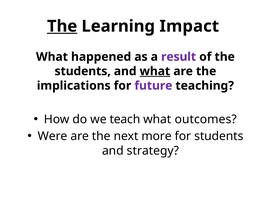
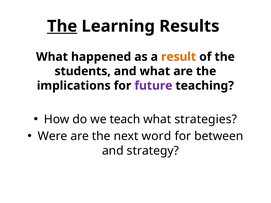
Impact: Impact -> Results (189, 26)
result colour: purple -> orange (179, 57)
what underline: present -> none (155, 71)
outcomes: outcomes -> strategies (206, 120)
more: more -> word (157, 136)
for students: students -> between (219, 136)
